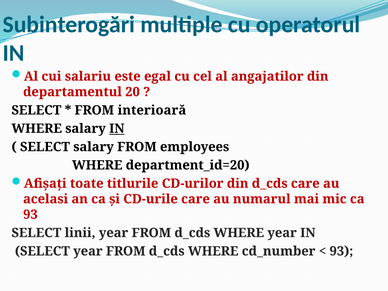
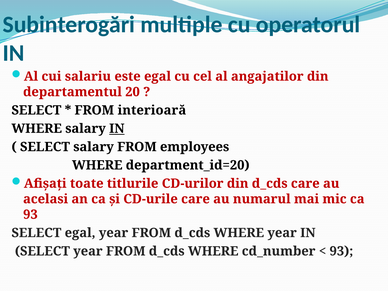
SELECT linii: linii -> egal (80, 233)
